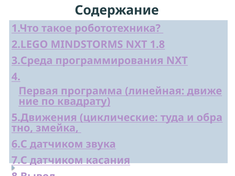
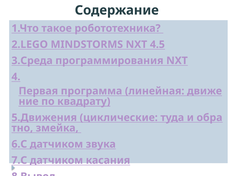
1.8: 1.8 -> 4.5 (157, 45)
